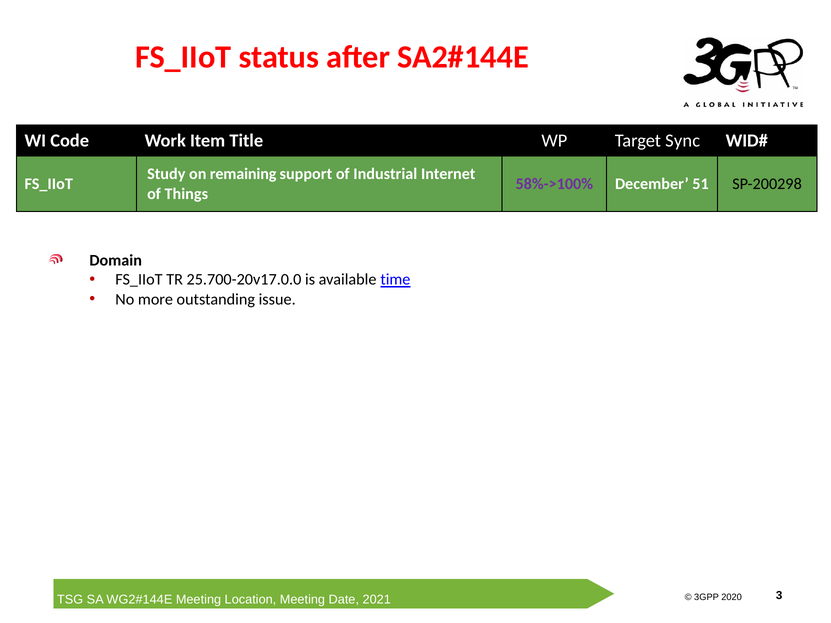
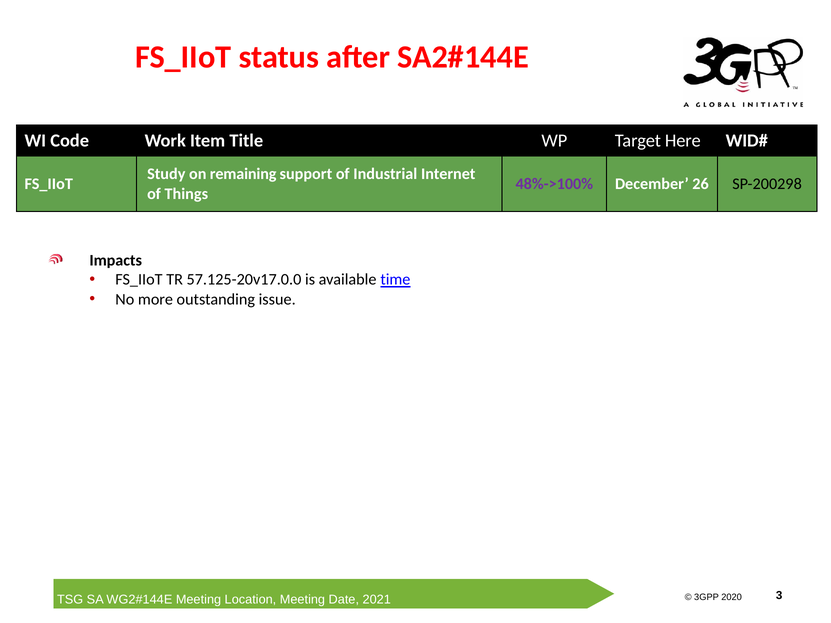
Sync: Sync -> Here (683, 141)
58%->100%: 58%->100% -> 48%->100% (554, 184)
51: 51 -> 26 (701, 184)
Domain: Domain -> Impacts (116, 260)
25.700-20v17.0.0: 25.700-20v17.0.0 -> 57.125-20v17.0.0 (244, 280)
